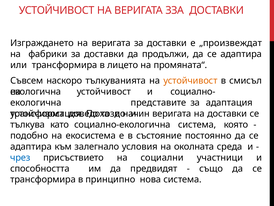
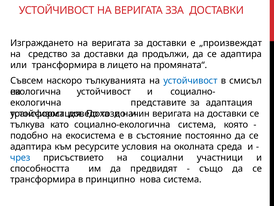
фабрики: фабрики -> средство (48, 54)
устойчивост colour: orange -> blue (190, 80)
залегнало: залегнало -> ресурсите (97, 146)
